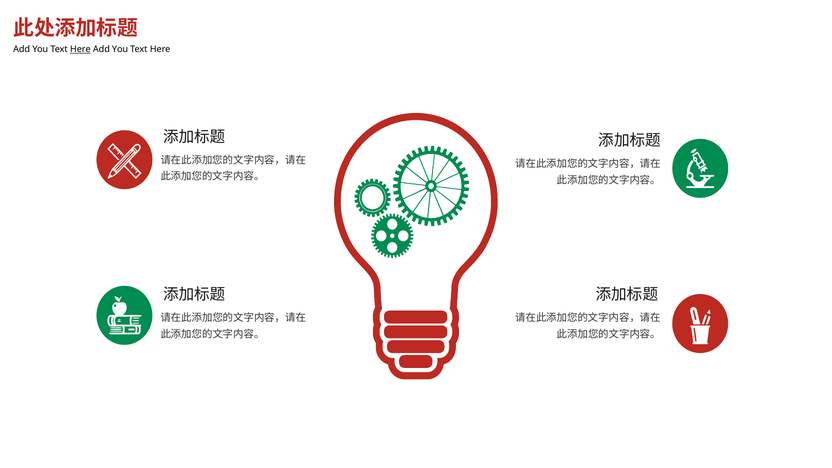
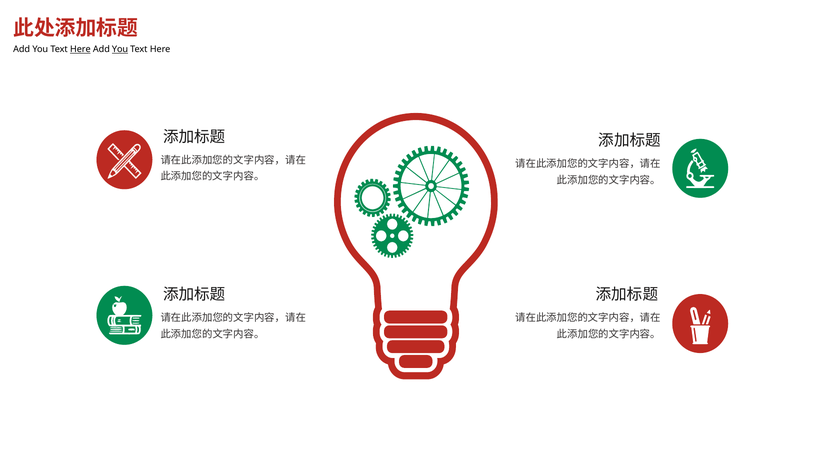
You underline: none -> present (120, 49)
